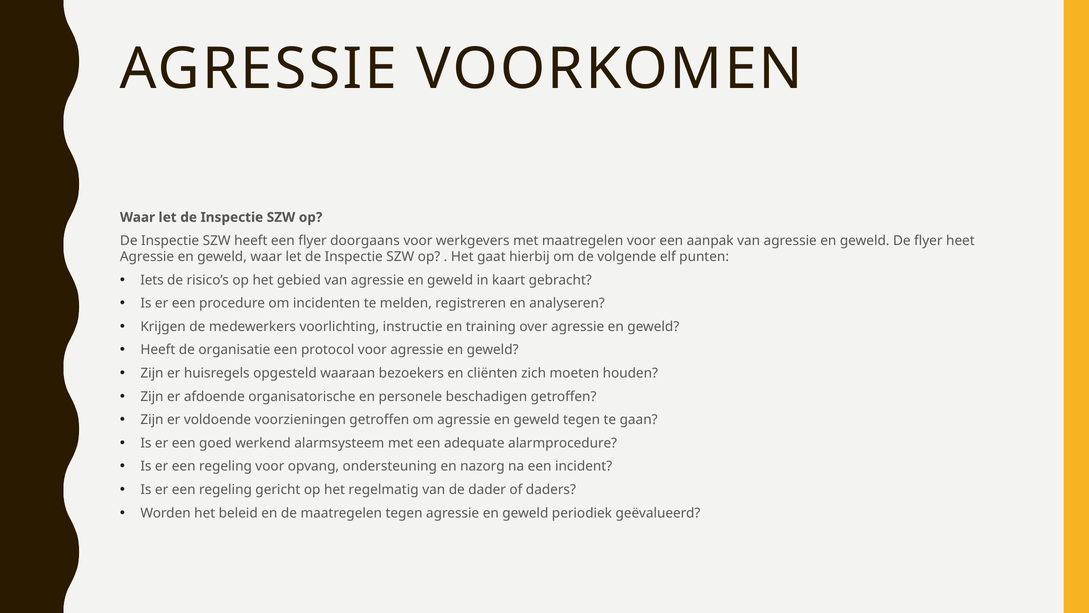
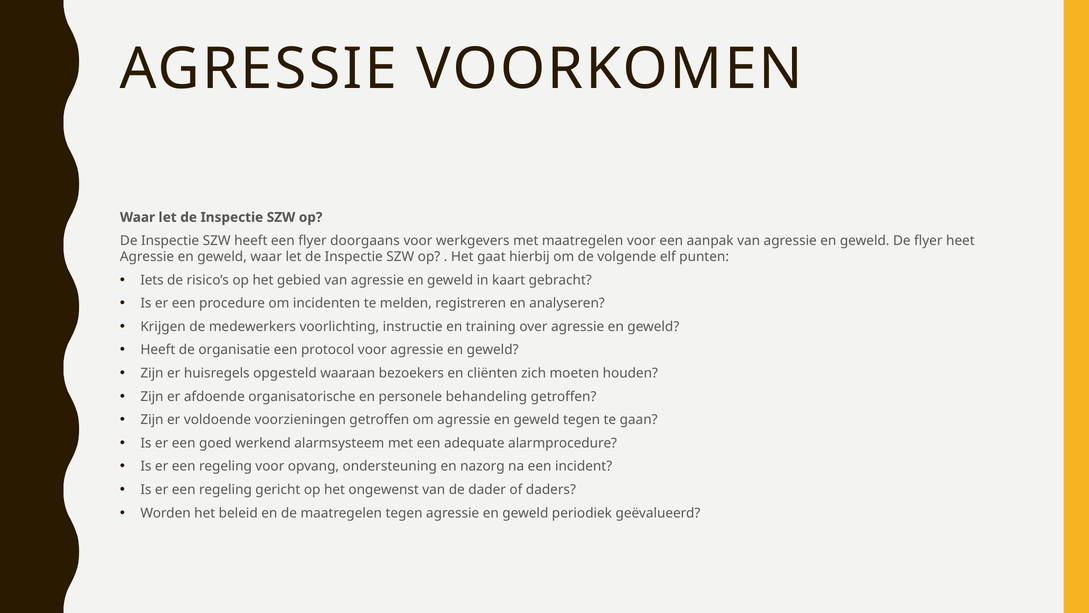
beschadigen: beschadigen -> behandeling (486, 396)
regelmatig: regelmatig -> ongewenst (384, 489)
